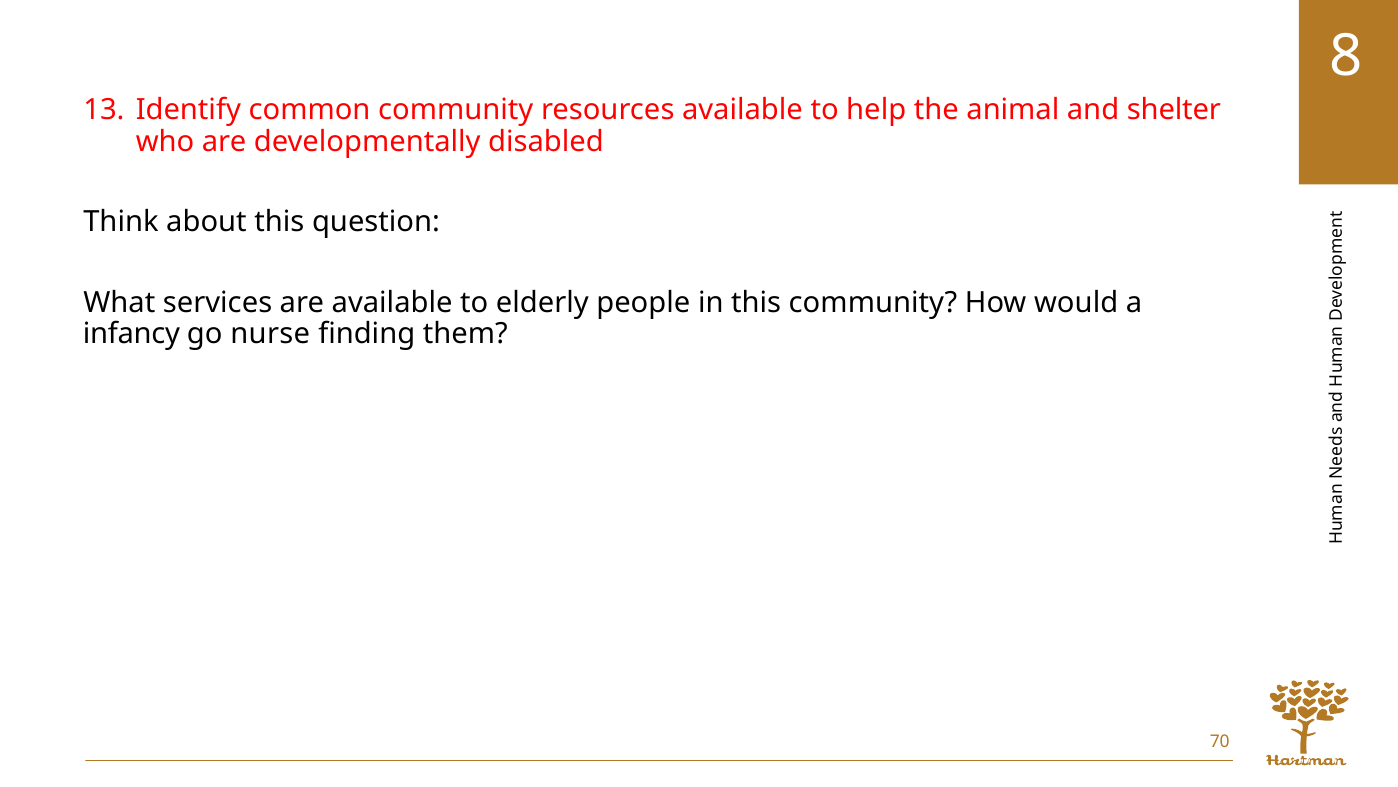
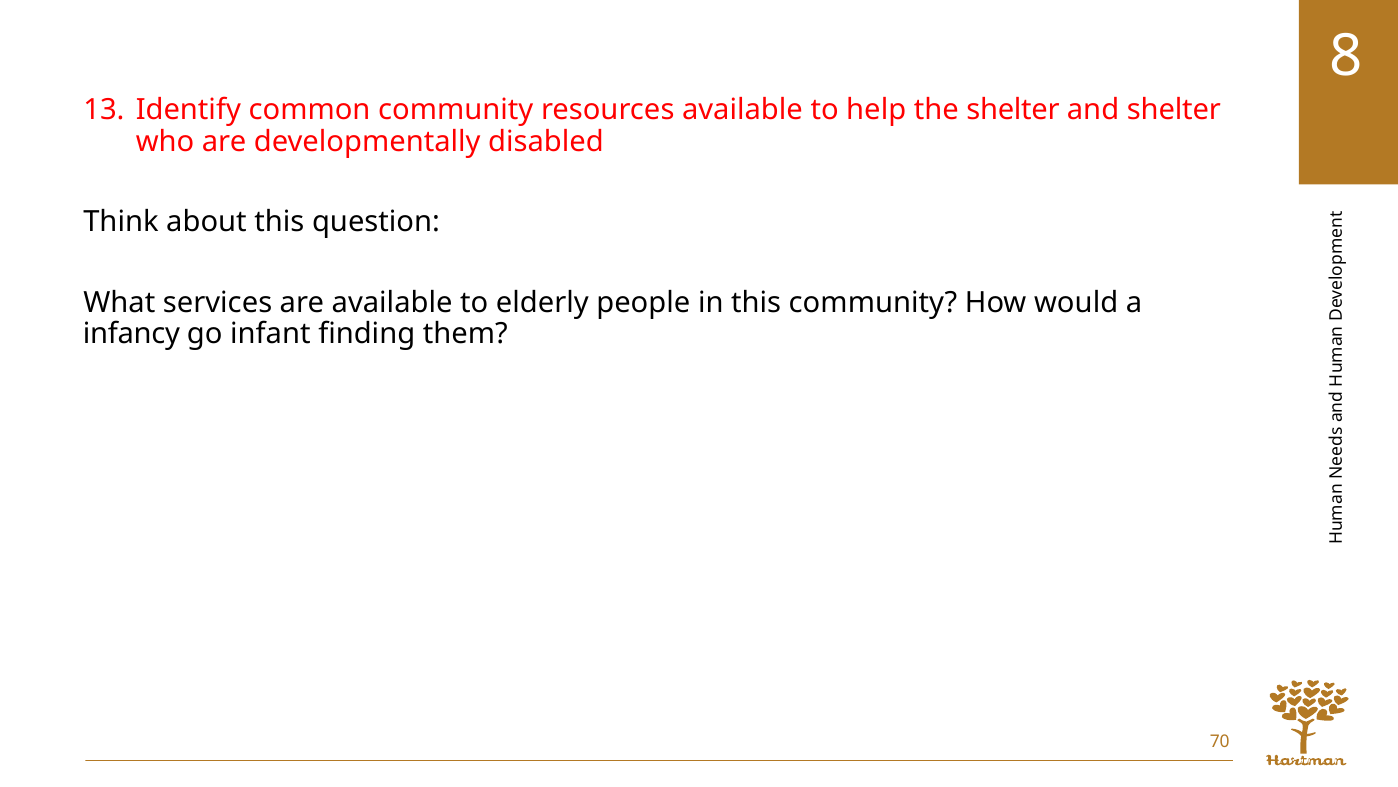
the animal: animal -> shelter (1013, 110)
nurse: nurse -> infant (270, 334)
